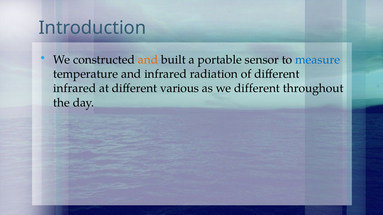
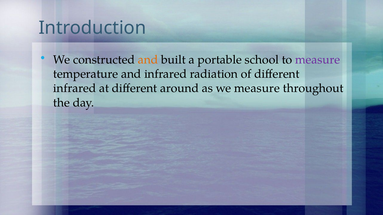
sensor: sensor -> school (262, 60)
measure colour: blue -> purple (318, 60)
various: various -> around (179, 88)
we different: different -> measure (257, 88)
